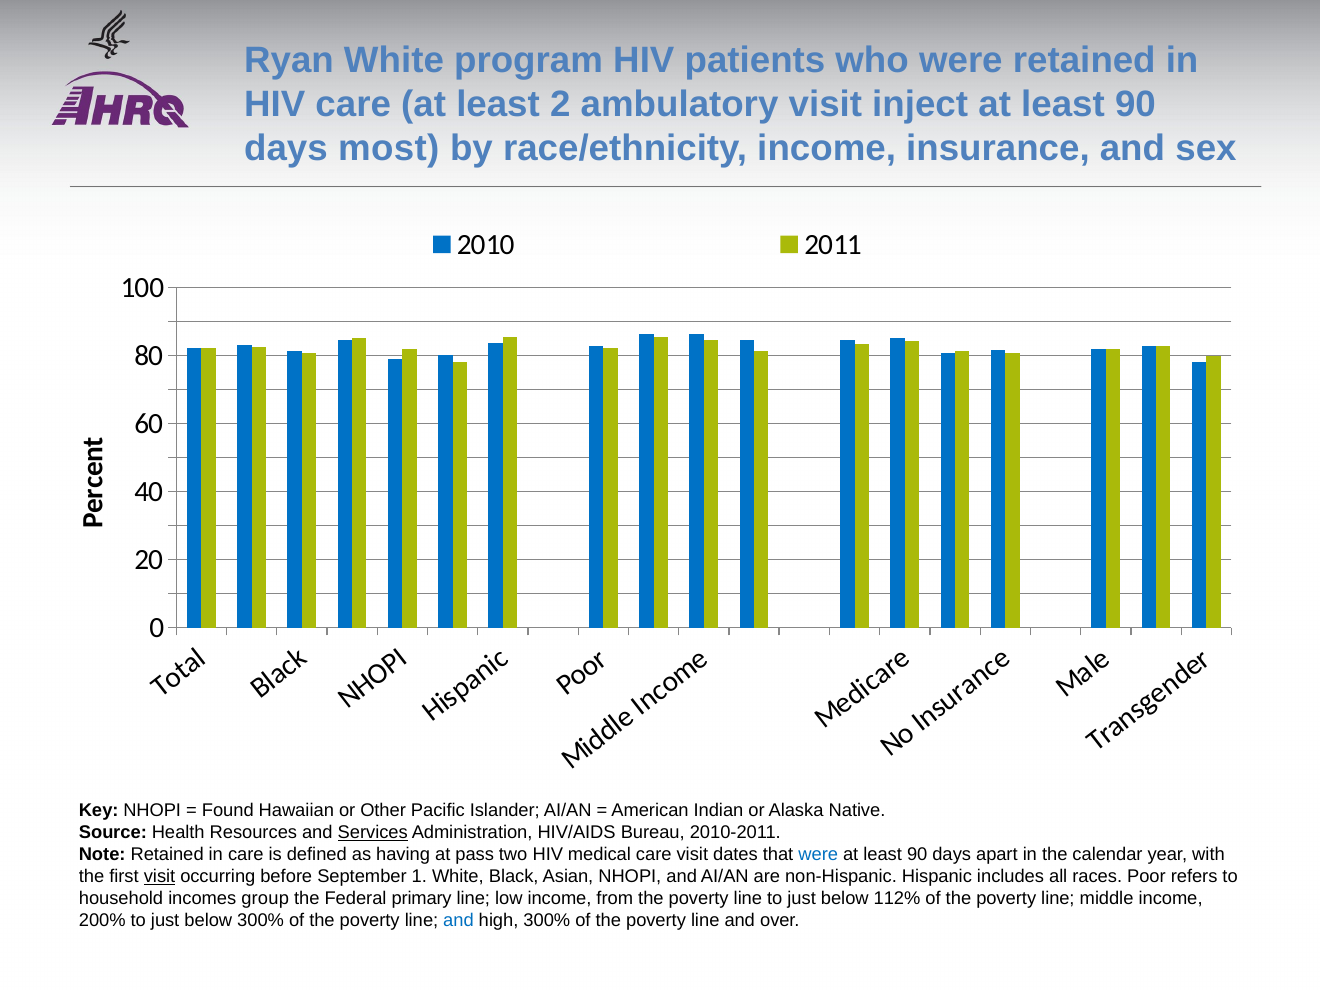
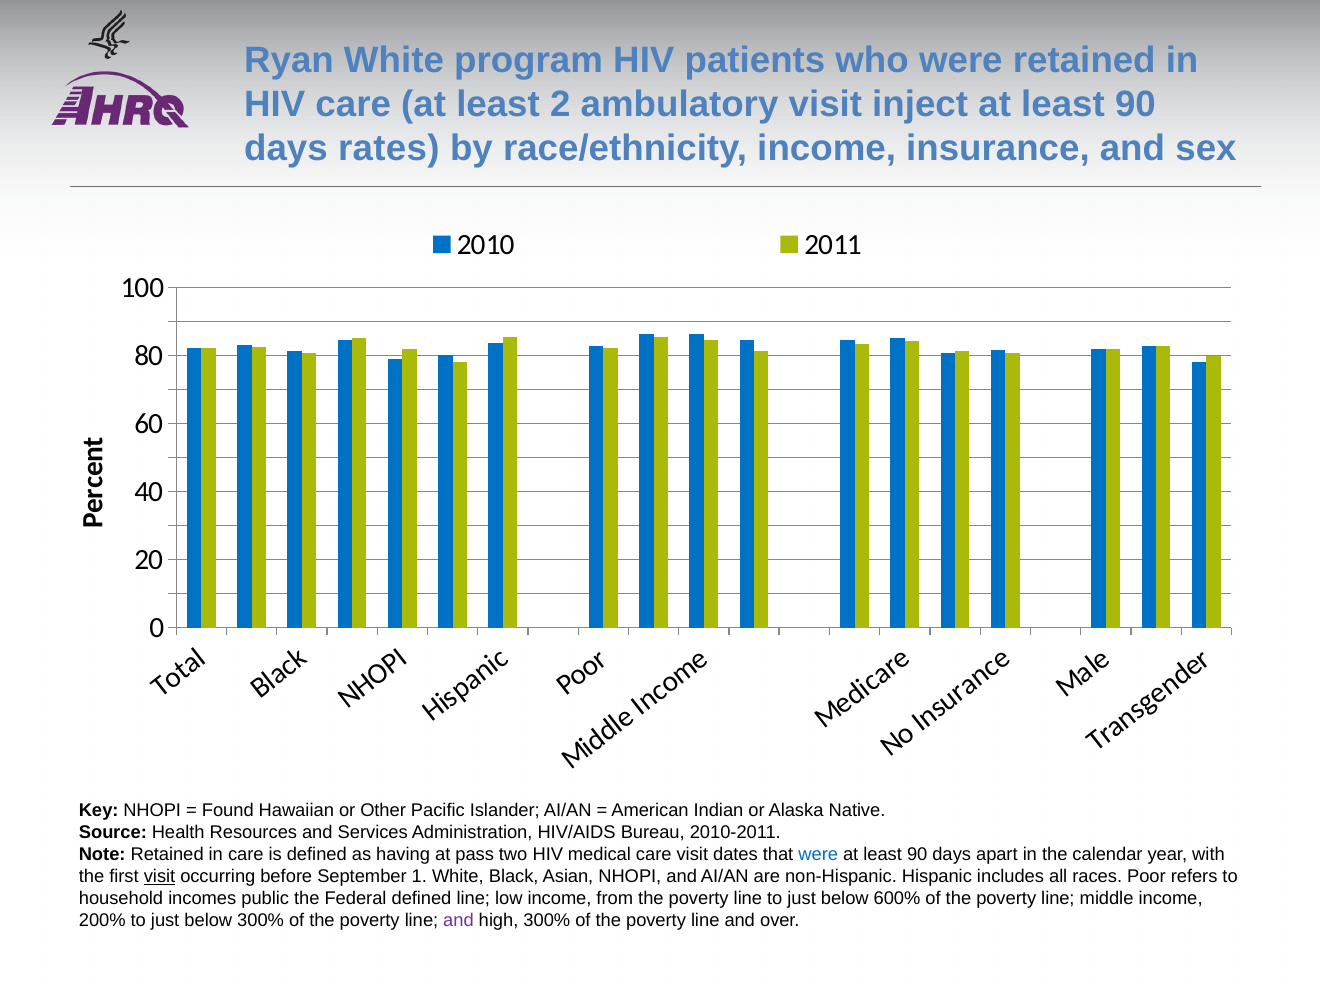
most: most -> rates (389, 149)
Services underline: present -> none (373, 833)
group: group -> public (265, 899)
Federal primary: primary -> defined (422, 899)
112%: 112% -> 600% (897, 899)
and colour: blue -> purple (459, 921)
